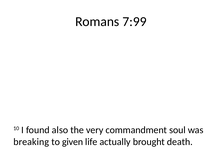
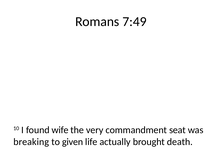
7:99: 7:99 -> 7:49 (134, 21)
also: also -> wife (60, 130)
soul: soul -> seat (177, 130)
